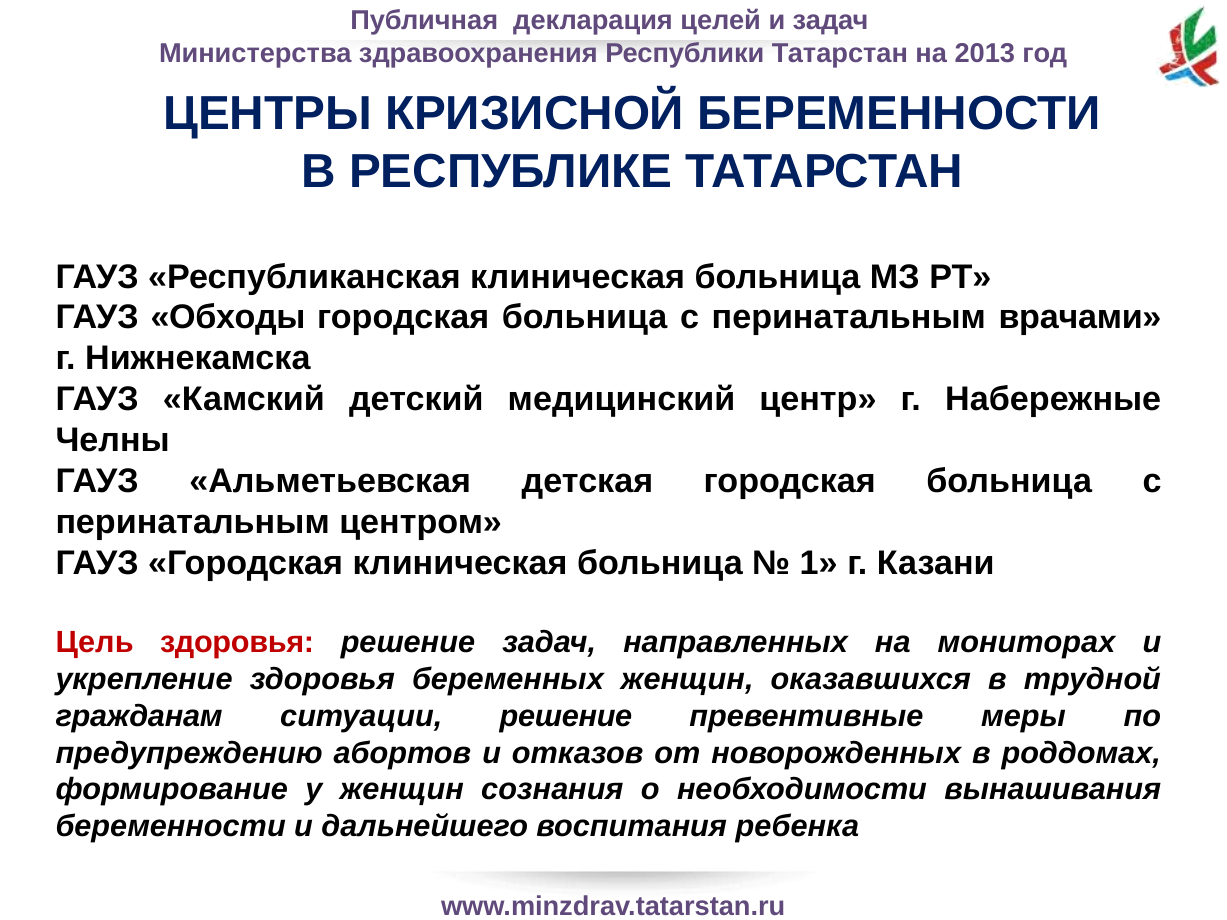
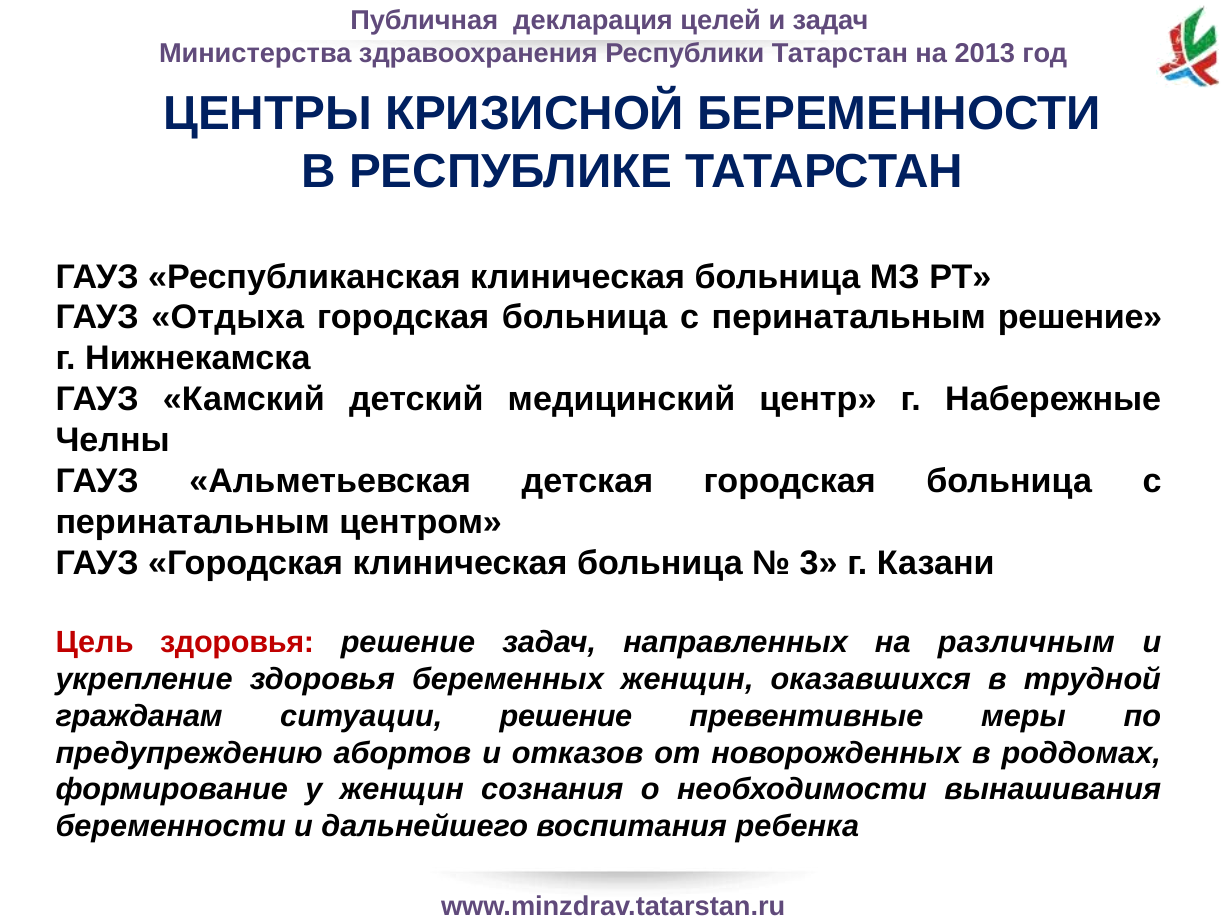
Обходы: Обходы -> Отдыха (228, 318)
перинатальным врачами: врачами -> решение (1080, 318)
1: 1 -> 3 (819, 563)
мониторах: мониторах -> различным (1026, 643)
